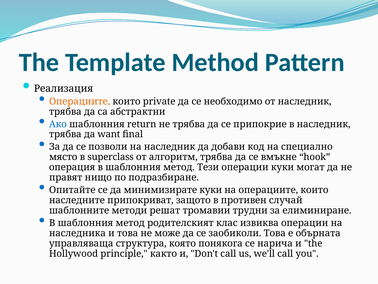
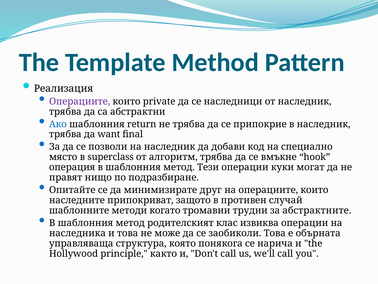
Операциите colour: orange -> purple (80, 101)
необходимо: необходимо -> наследници (233, 101)
минимизирате куки: куки -> друг (211, 190)
решат: решат -> когато (165, 210)
елиминиране: елиминиране -> абстрактните (317, 210)
